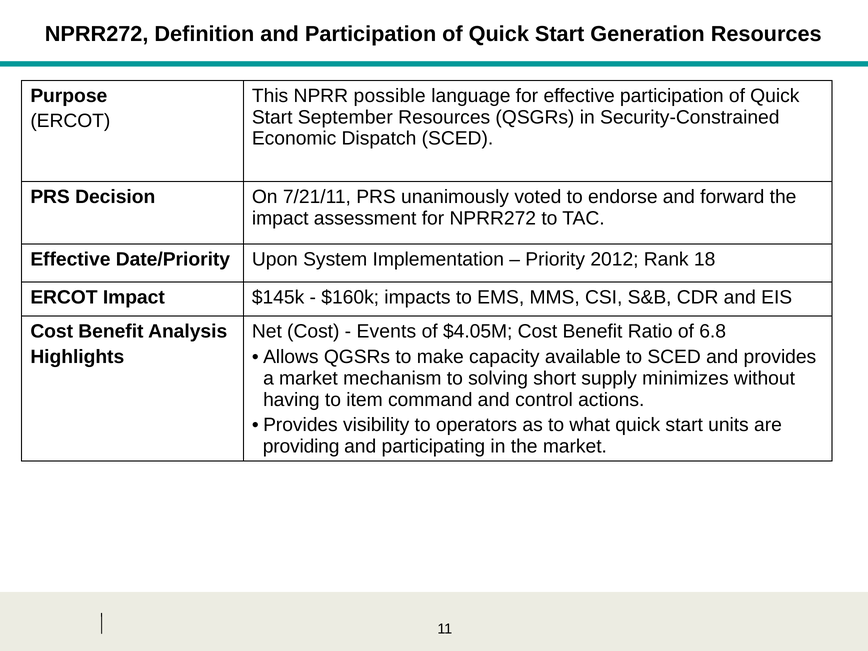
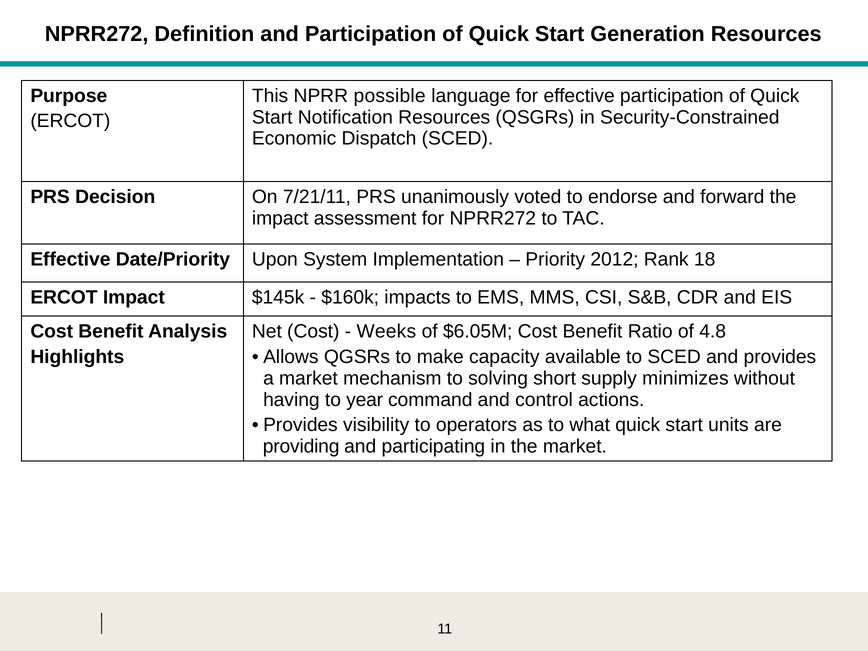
September: September -> Notification (345, 117)
Events: Events -> Weeks (386, 332)
$4.05M: $4.05M -> $6.05M (478, 332)
6.8: 6.8 -> 4.8 (713, 332)
item: item -> year (365, 400)
